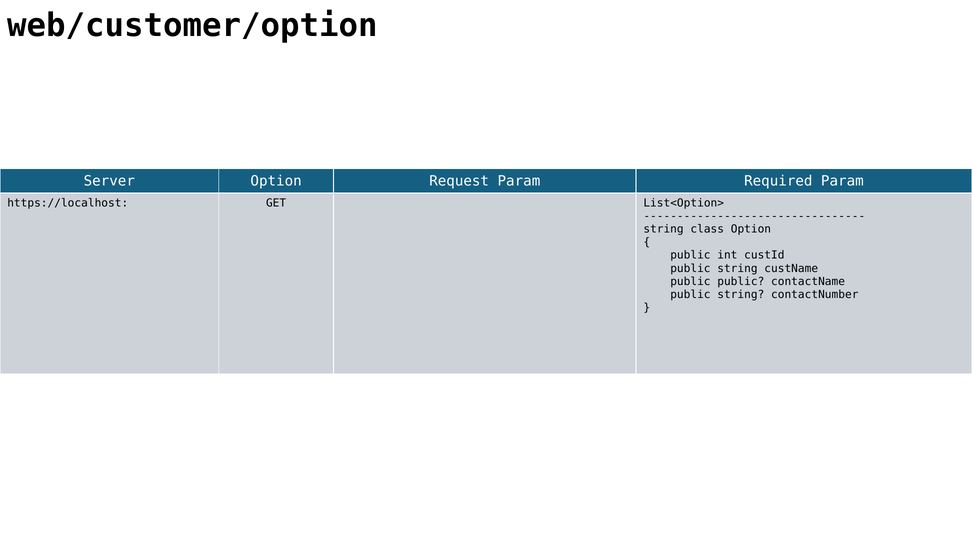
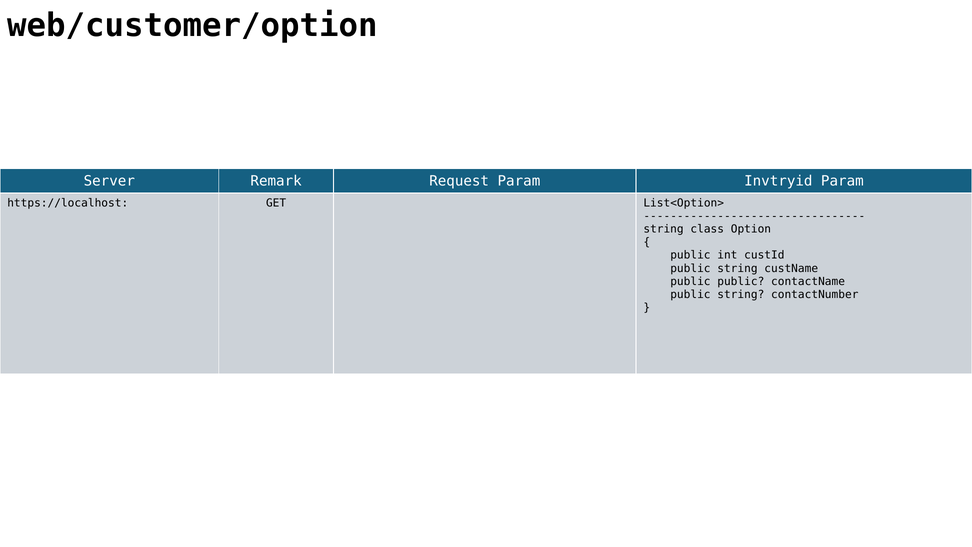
Server Option: Option -> Remark (276, 181)
Required: Required -> Invtryid (778, 181)
